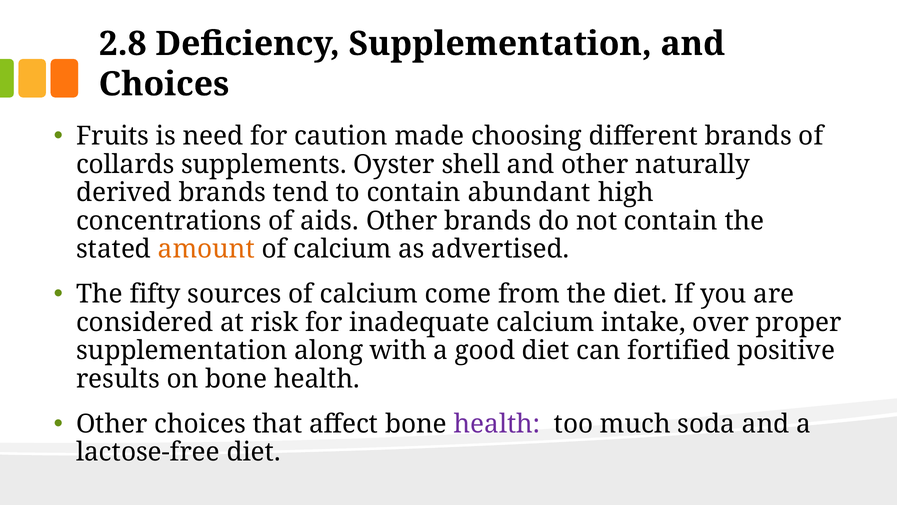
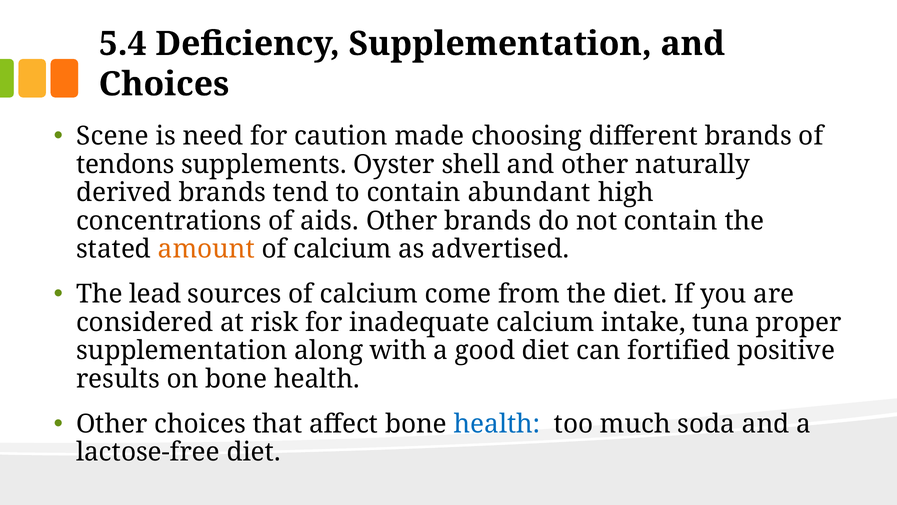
2.8: 2.8 -> 5.4 (123, 44)
Fruits: Fruits -> Scene (113, 136)
collards: collards -> tendons (125, 164)
fifty: fifty -> lead (155, 294)
over: over -> tuna (721, 322)
health colour: purple -> blue (497, 424)
